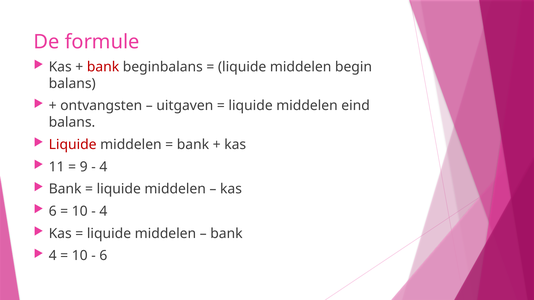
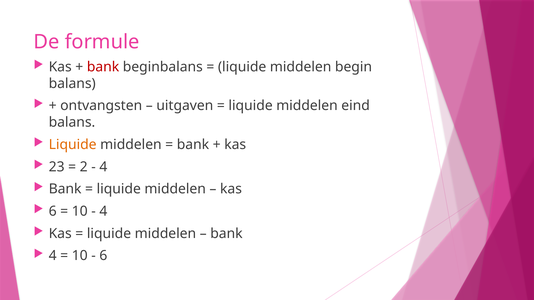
Liquide colour: red -> orange (73, 145)
11: 11 -> 23 (57, 167)
9: 9 -> 2 (84, 167)
